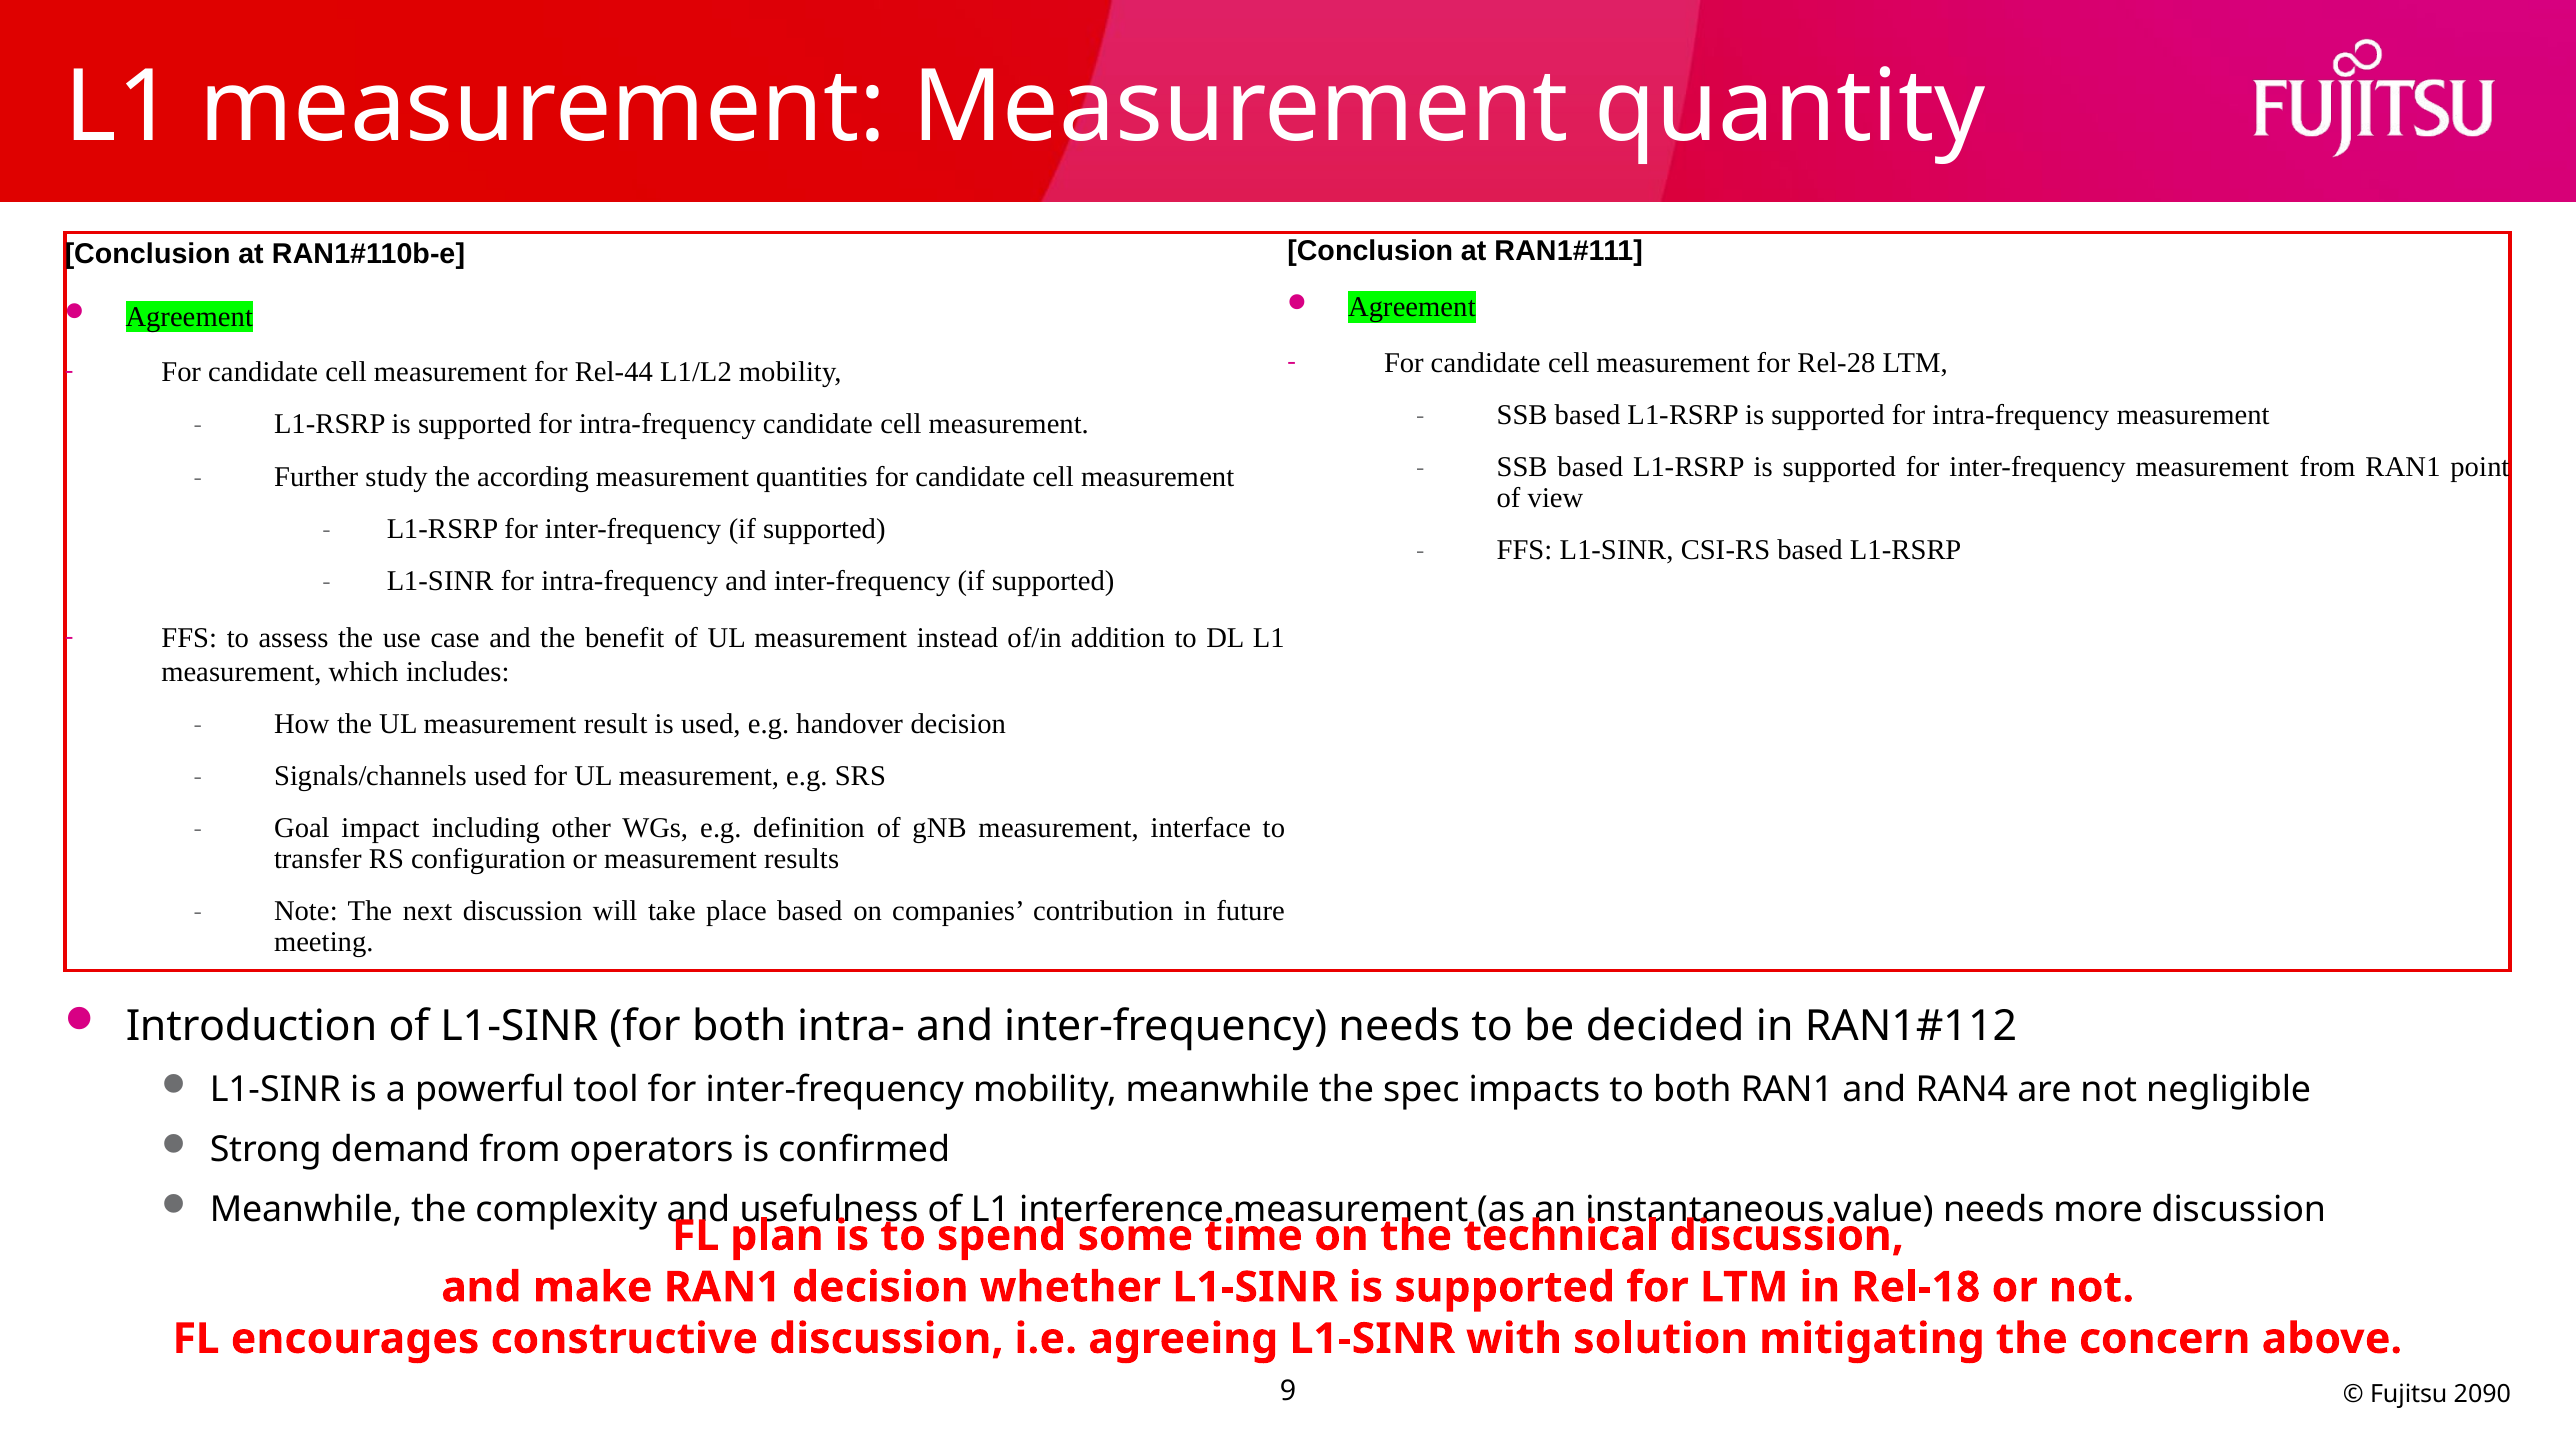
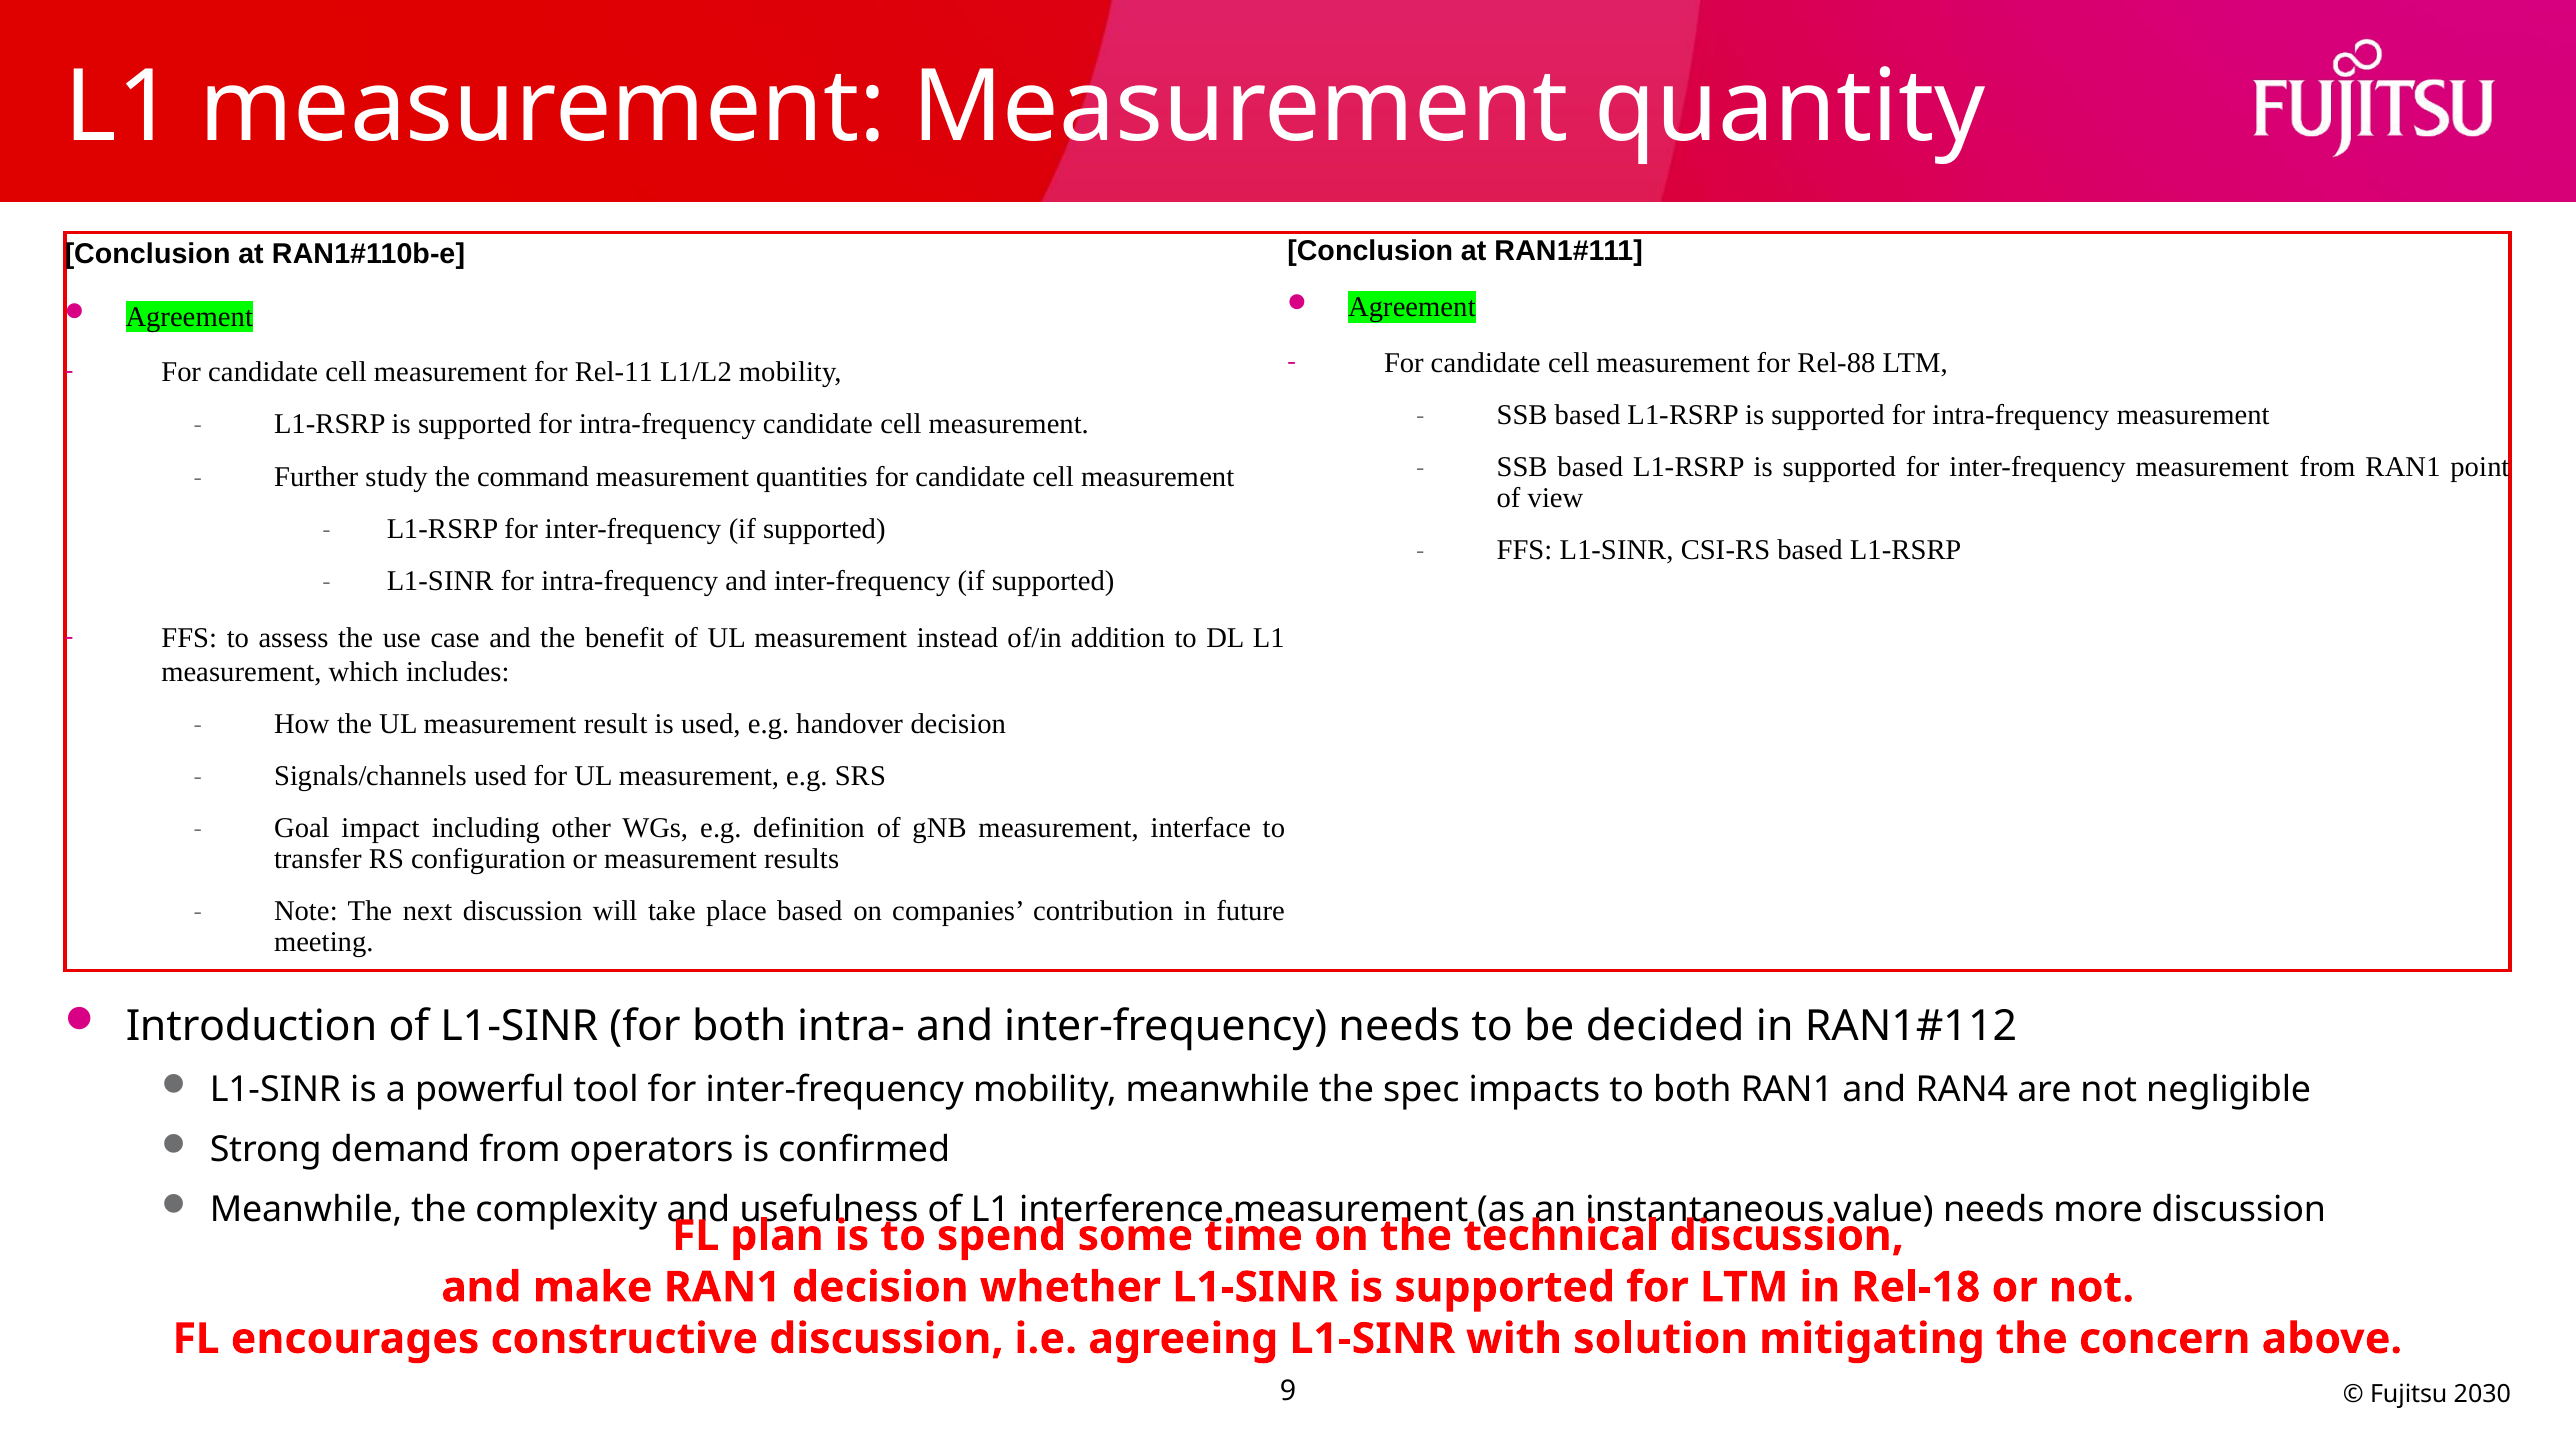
Rel-28: Rel-28 -> Rel-88 (1836, 363)
Rel-44: Rel-44 -> Rel-11 (614, 373)
according: according -> command (533, 477)
2090: 2090 -> 2030 (2482, 1394)
